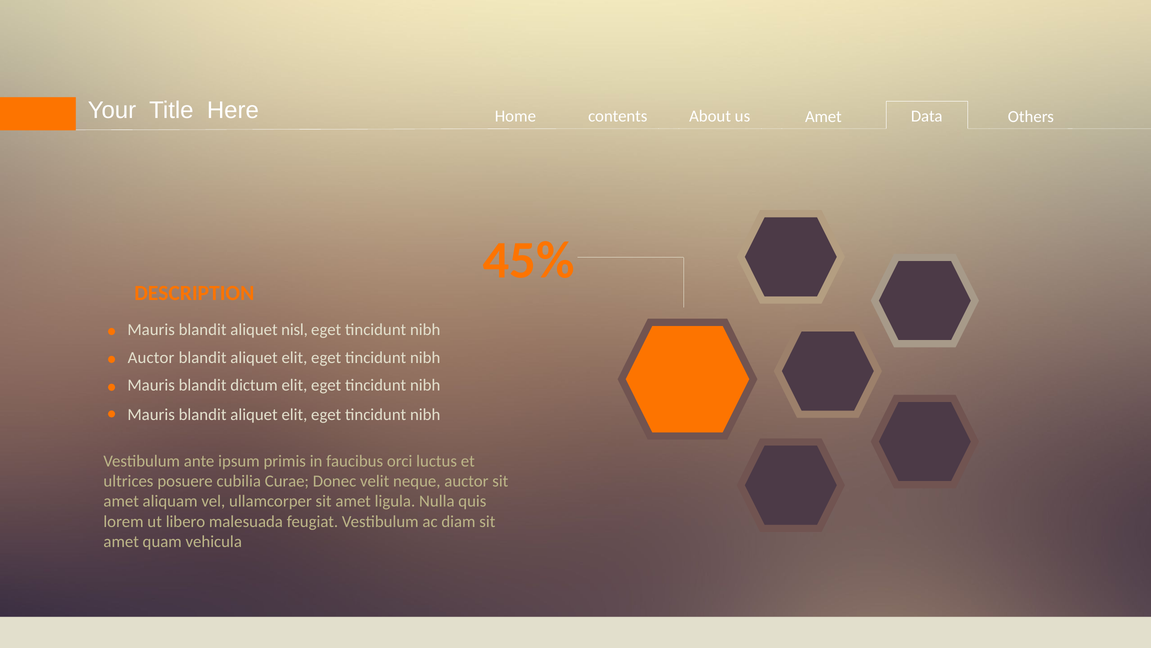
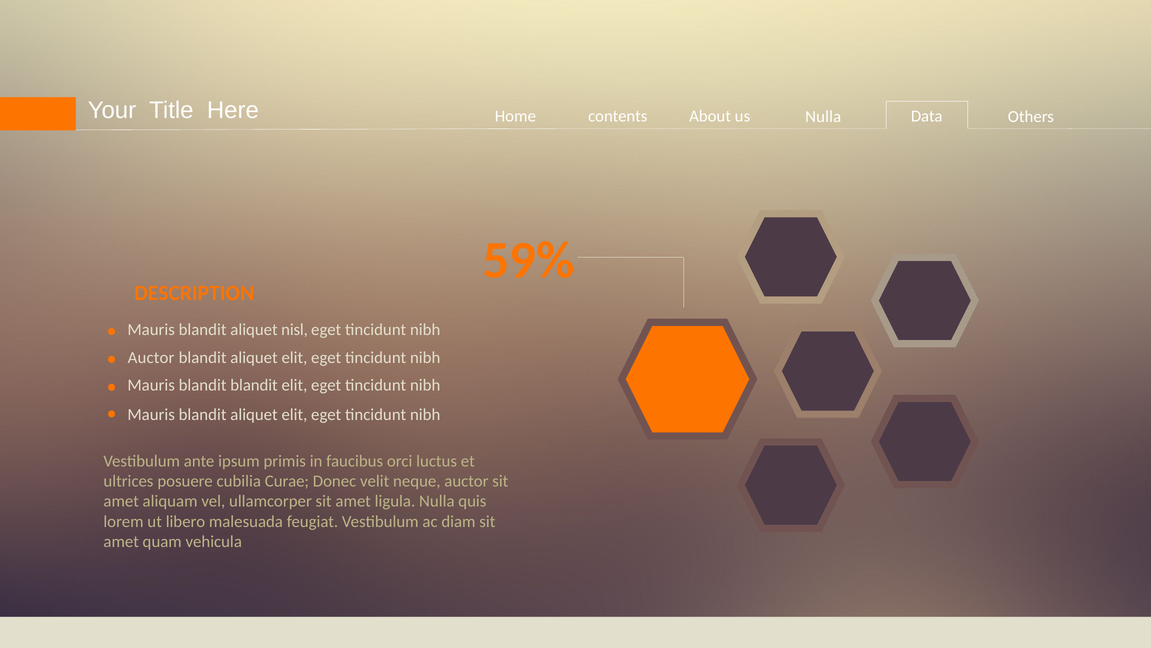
us Amet: Amet -> Nulla (823, 117)
45%: 45% -> 59% (529, 260)
blandit dictum: dictum -> blandit (254, 385)
